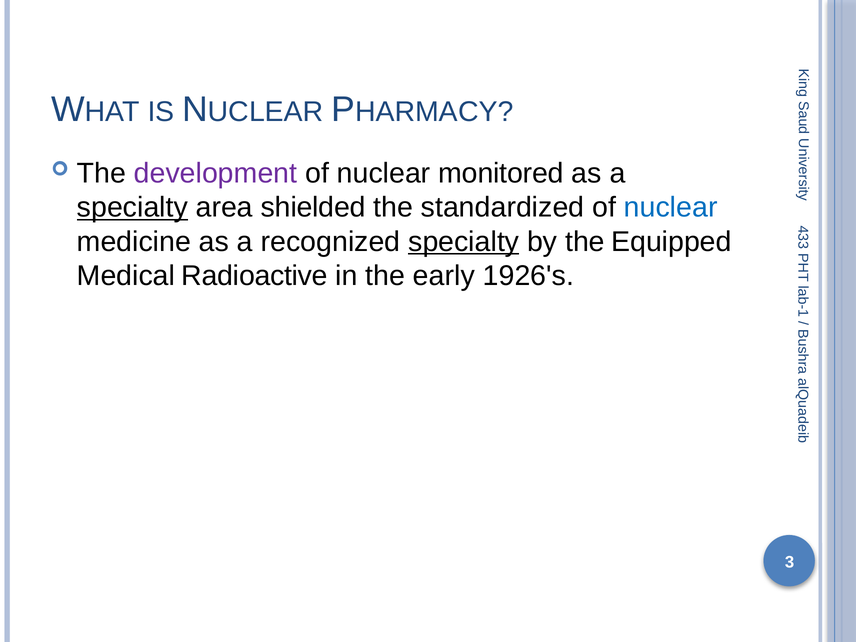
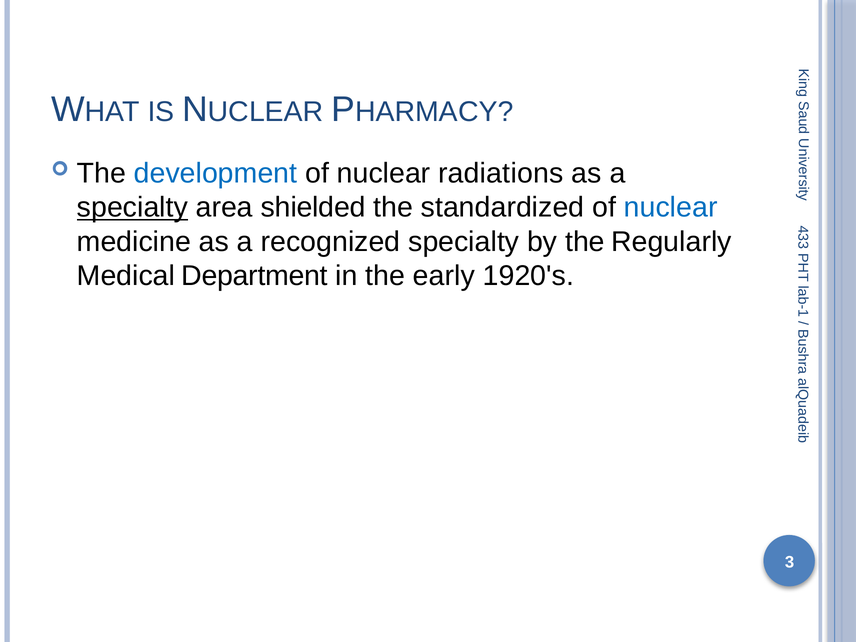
development colour: purple -> blue (216, 173)
monitored: monitored -> radiations (501, 173)
specialty underline: present -> none (464, 242)
Equipped: Equipped -> Regularly (671, 242)
Radioactive: Radioactive -> Department (255, 276)
1926's: 1926's -> 1920's (528, 276)
